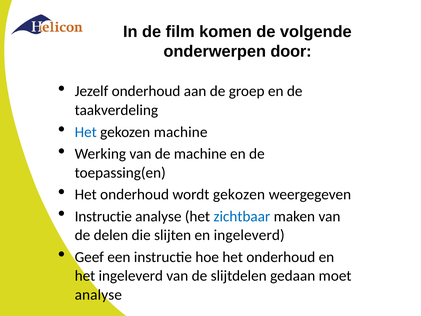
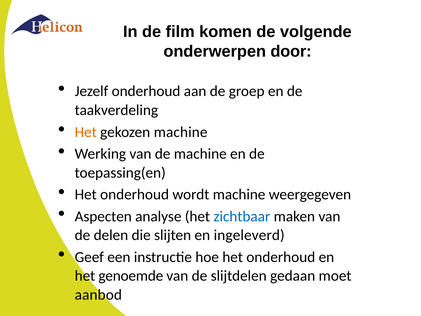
Het colour: blue -> orange (86, 132)
wordt gekozen: gekozen -> machine (239, 194)
Instructie: Instructie -> Aspecten (103, 216)
het ingeleverd: ingeleverd -> genoemde (131, 276)
analyse: analyse -> aanbod (98, 295)
